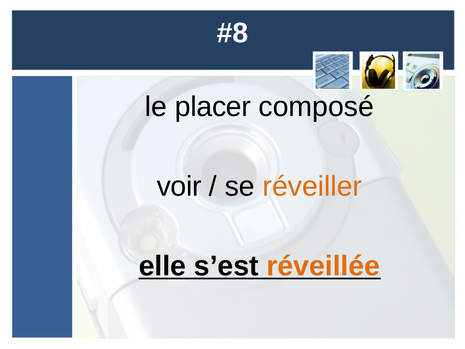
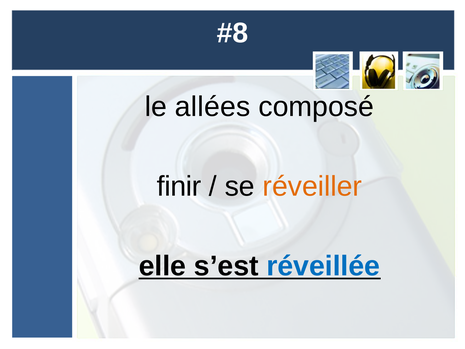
placer: placer -> allées (213, 107)
voir: voir -> finir (179, 186)
réveillée colour: orange -> blue (323, 266)
